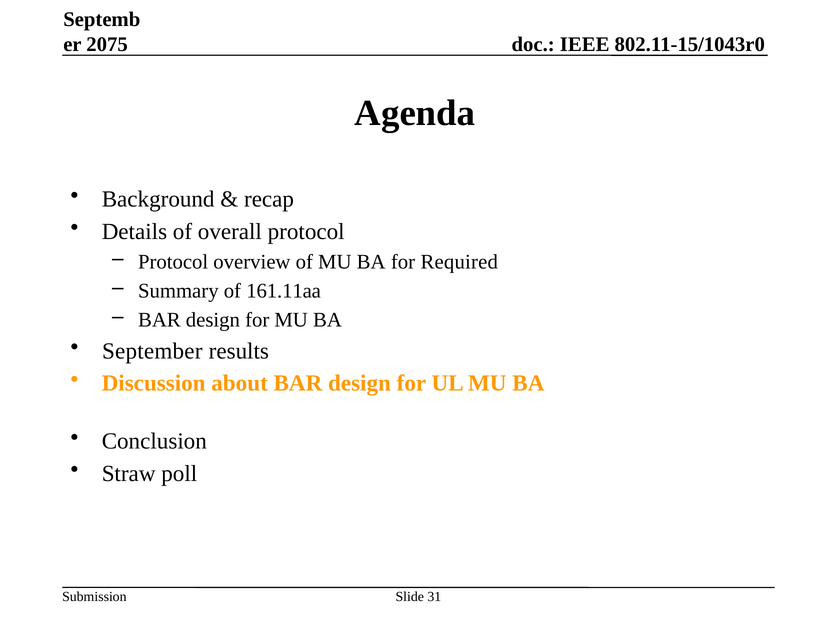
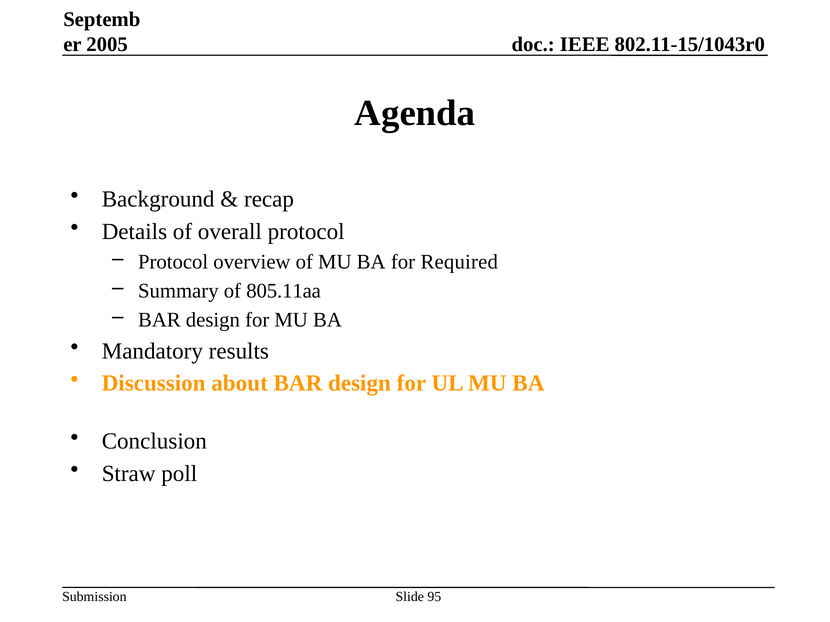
2075: 2075 -> 2005 (107, 44)
161.11aa: 161.11aa -> 805.11aa (284, 291)
September: September -> Mandatory (152, 351)
31: 31 -> 95 (434, 597)
